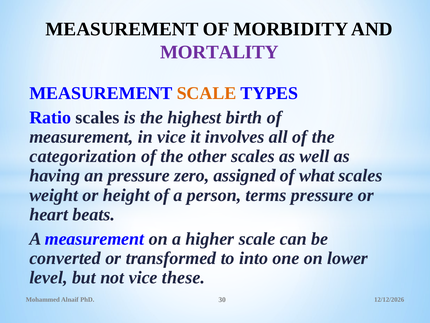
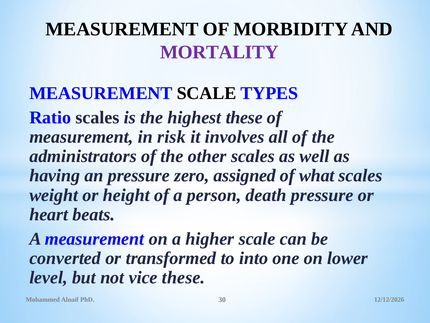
SCALE colour: orange -> black (207, 93)
highest birth: birth -> these (244, 117)
in vice: vice -> risk (171, 137)
categorization: categorization -> administrators (83, 156)
terms: terms -> death (266, 195)
